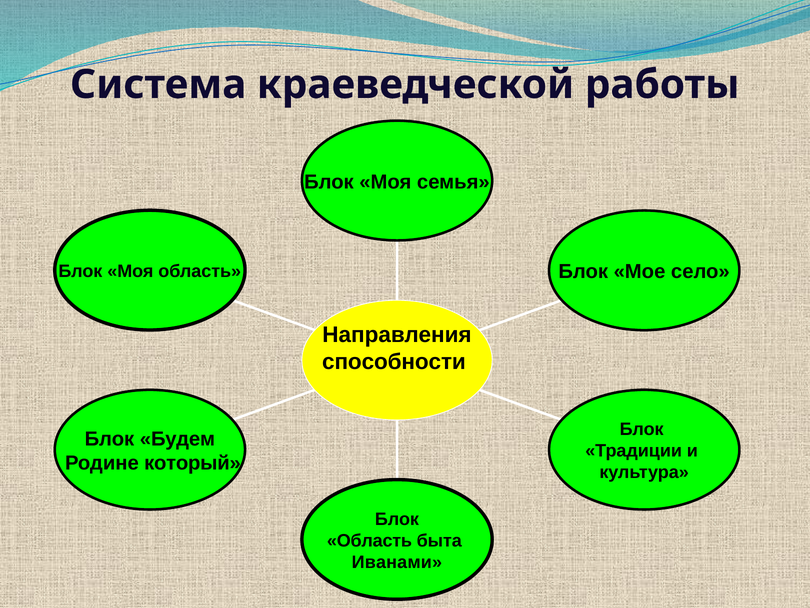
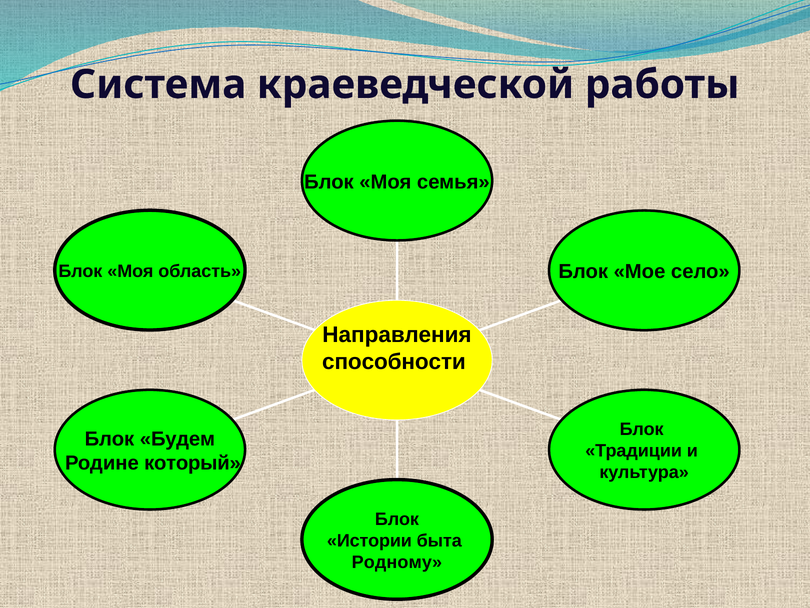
Область: Область -> Истории (369, 540)
Иванами: Иванами -> Родному (397, 562)
